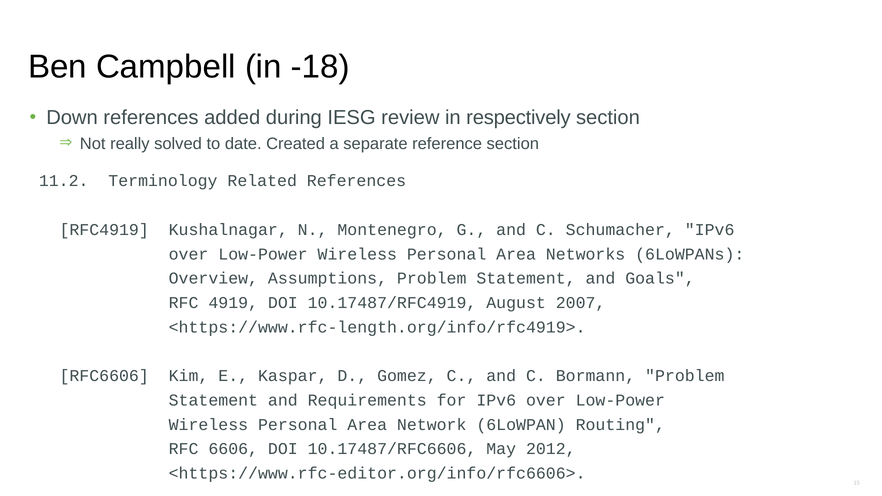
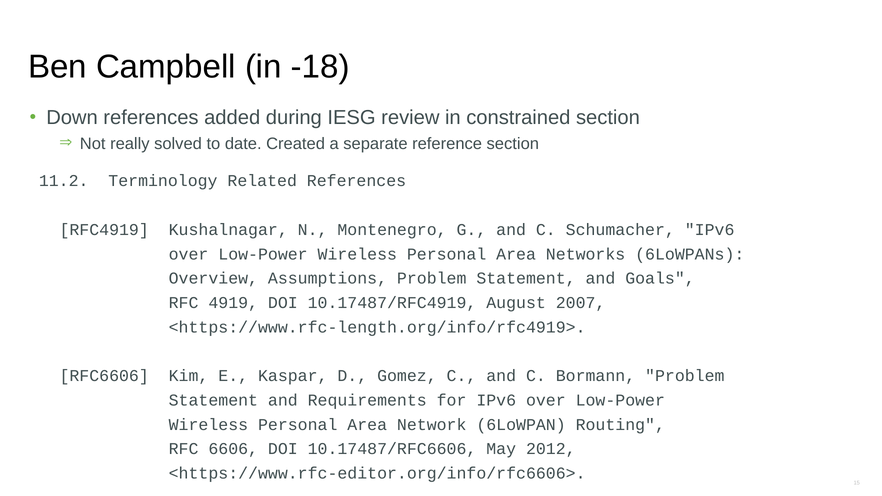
respectively: respectively -> constrained (518, 117)
